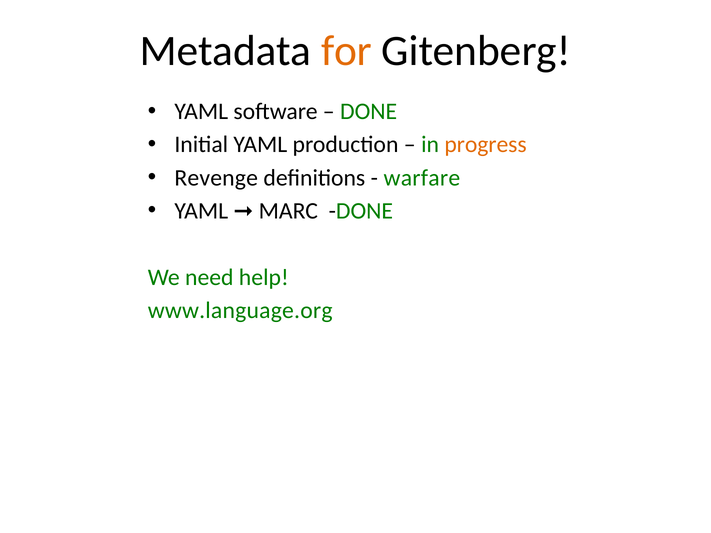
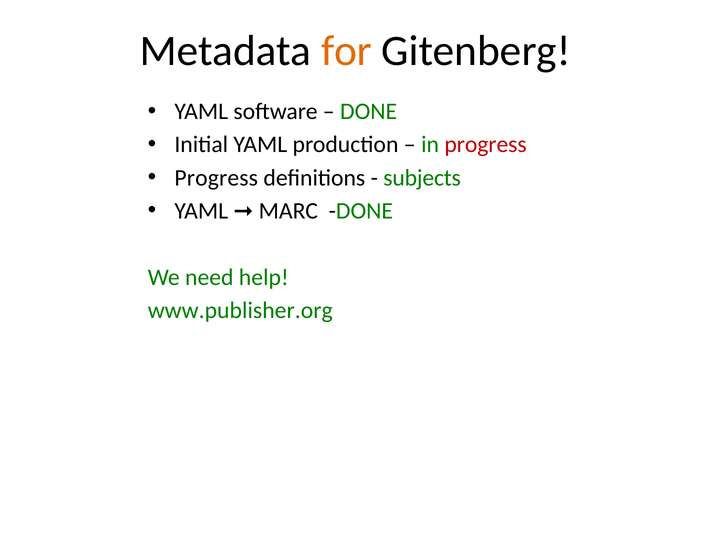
progress colour: orange -> red (486, 145)
Revenge: Revenge -> Progress (216, 178)
warfare: warfare -> subjects (422, 178)
www.language.org: www.language.org -> www.publisher.org (240, 311)
